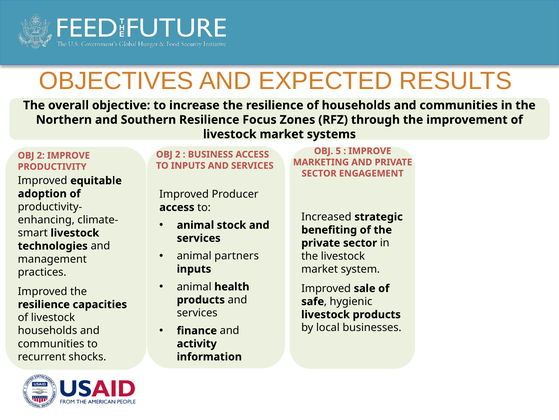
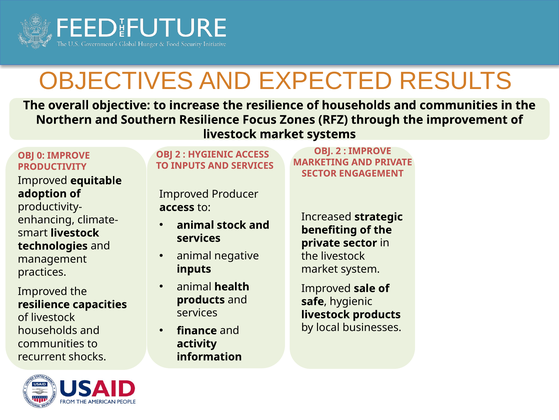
5: 5 -> 2 (338, 151)
BUSINESS: BUSINESS -> HYGIENIC (211, 154)
2: 2 -> 0 (41, 155)
partners: partners -> negative (237, 256)
